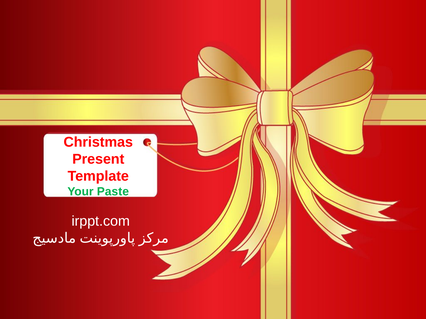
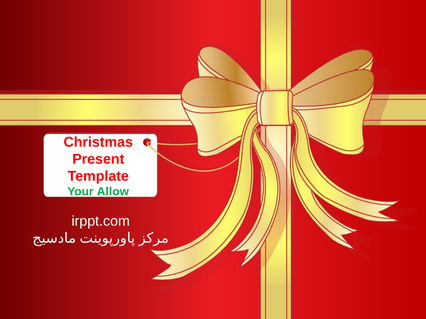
Paste: Paste -> Allow (113, 192)
